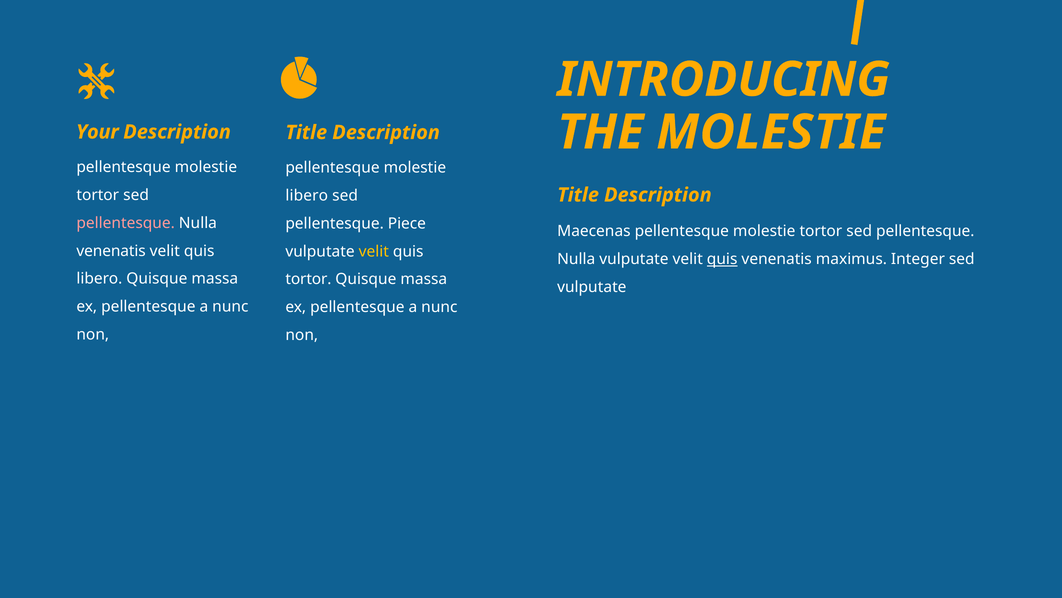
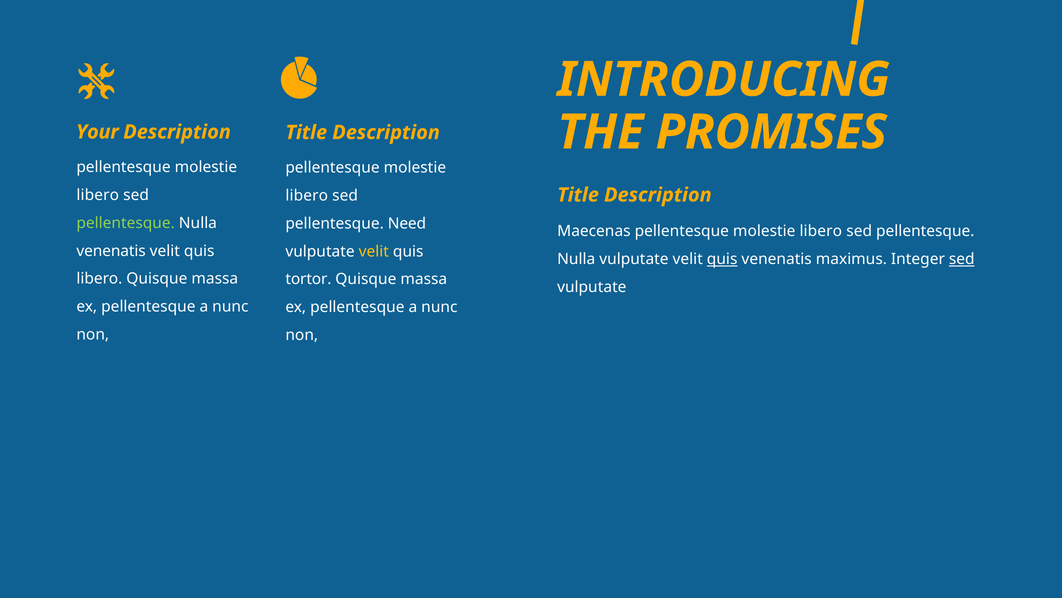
THE MOLESTIE: MOLESTIE -> PROMISES (771, 132)
tortor: tortor -> libero (98, 195)
pellentesque colour: pink -> light green (126, 223)
Piece: Piece -> Need (407, 223)
Maecenas pellentesque molestie tortor: tortor -> libero (821, 231)
sed underline: none -> present (962, 259)
